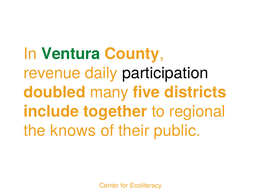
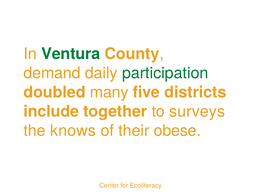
revenue: revenue -> demand (52, 73)
participation colour: black -> green (165, 73)
regional: regional -> surveys (197, 111)
public: public -> obese (177, 130)
